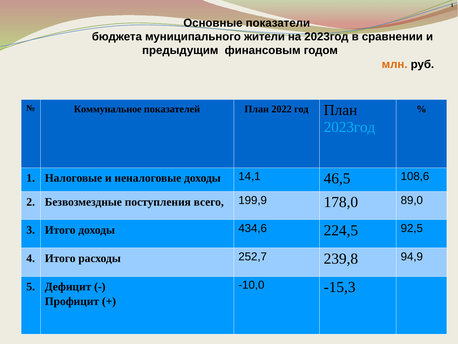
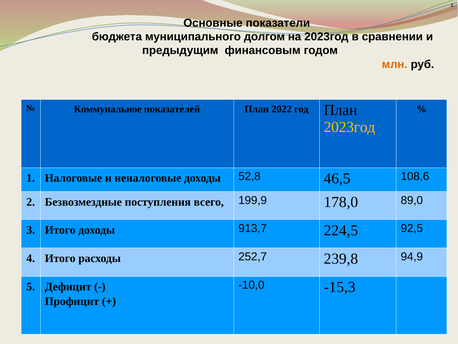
жители: жители -> долгом (264, 37)
2023год colour: light blue -> yellow (349, 127)
14,1: 14,1 -> 52,8 (249, 176)
434,6: 434,6 -> 913,7 (253, 228)
